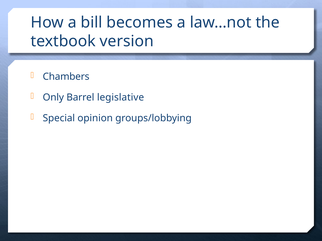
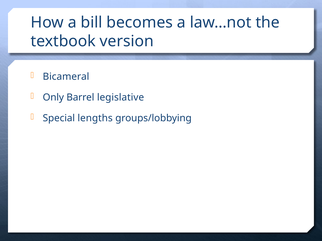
Chambers: Chambers -> Bicameral (66, 77)
opinion: opinion -> lengths (95, 118)
